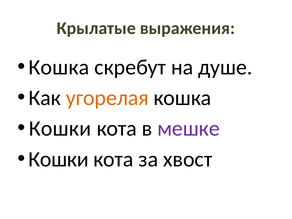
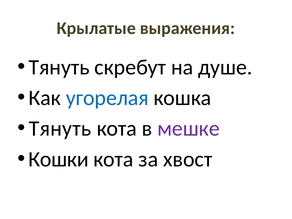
Кошка: Кошка -> Тянуть (59, 67)
угорелая colour: orange -> blue (107, 98)
Кошки: Кошки -> Тянуть (60, 129)
